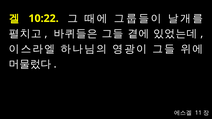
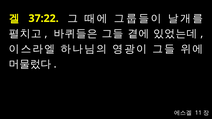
10:22: 10:22 -> 37:22 (44, 18)
